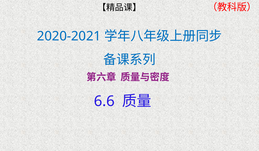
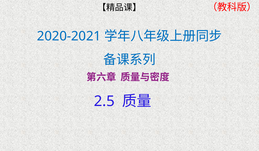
6.6: 6.6 -> 2.5 (104, 101)
